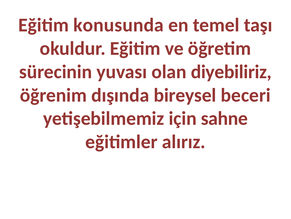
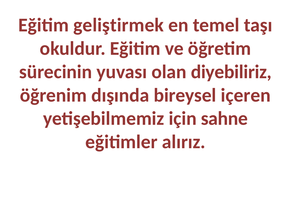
konusunda: konusunda -> geliştirmek (119, 25)
beceri: beceri -> içeren (246, 95)
